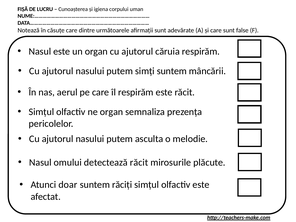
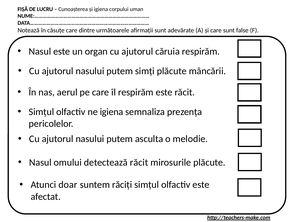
simți suntem: suntem -> plăcute (172, 71)
ne organ: organ -> igiena (112, 112)
